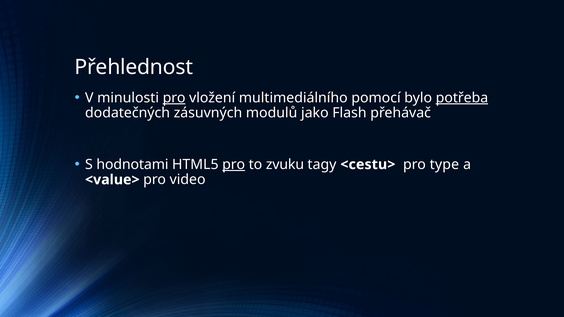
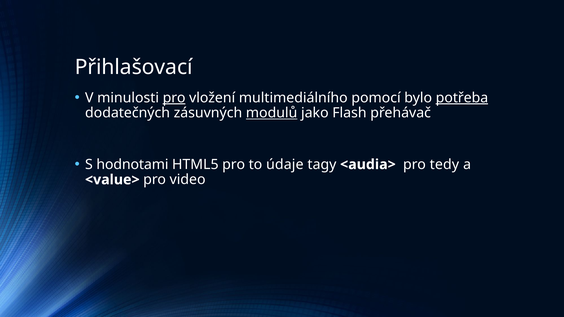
Přehlednost: Přehlednost -> Přihlašovací (134, 67)
modulů underline: none -> present (272, 113)
pro underline: present -> none (234, 165)
zvuku: zvuku -> údaje (285, 165)
<cestu>: <cestu> -> <audia> (368, 165)
type: type -> tedy (444, 165)
